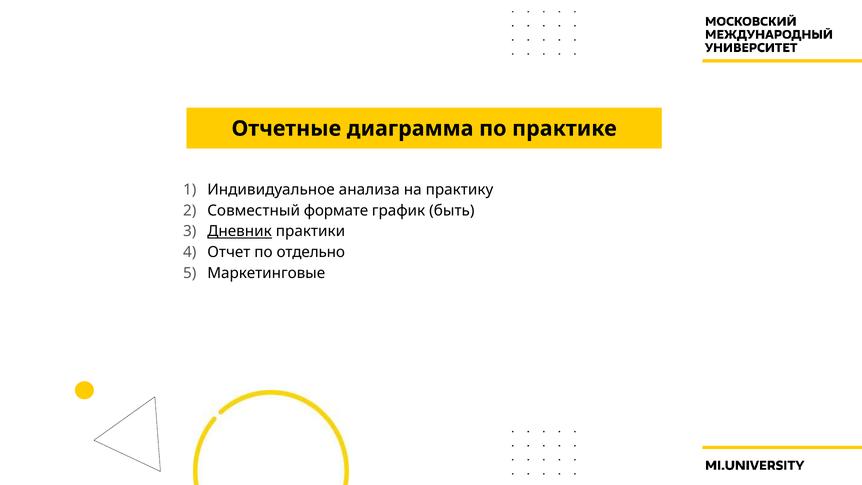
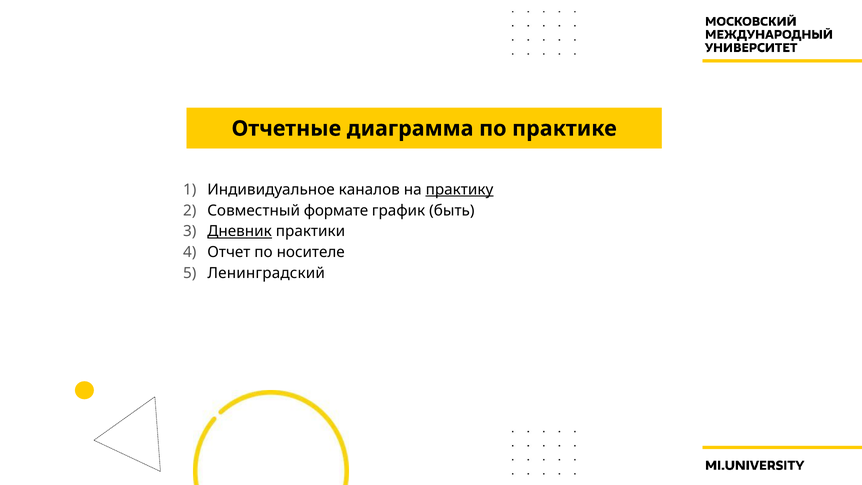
анализа: анализа -> каналов (369, 190)
практику underline: none -> present (459, 190)
отдельно: отдельно -> носителе (311, 252)
Маркетинговые: Маркетинговые -> Ленинградский (266, 273)
